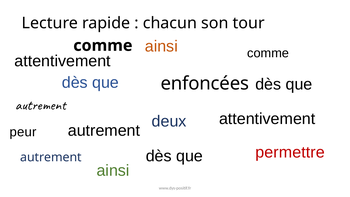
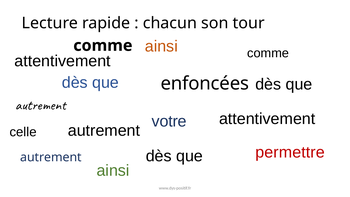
deux: deux -> votre (169, 121)
peur: peur -> celle (23, 132)
